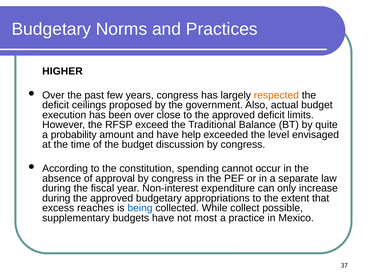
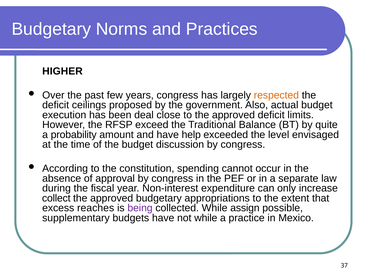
been over: over -> deal (144, 115)
during: during -> collect (56, 198)
being colour: blue -> purple (140, 208)
collect: collect -> assign (245, 208)
not most: most -> while (206, 218)
